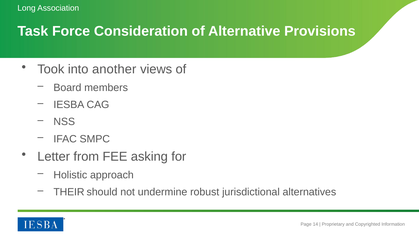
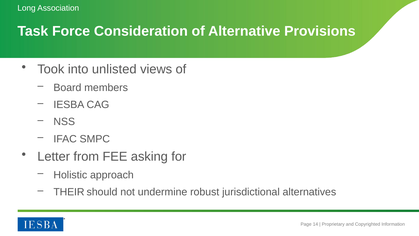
another: another -> unlisted (114, 69)
